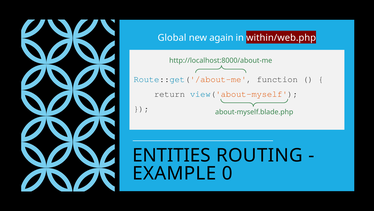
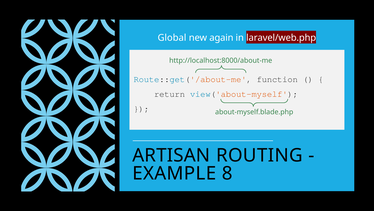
within/web.php: within/web.php -> laravel/web.php (281, 38)
ENTITIES: ENTITIES -> ARTISAN (171, 155)
0: 0 -> 8 (227, 173)
